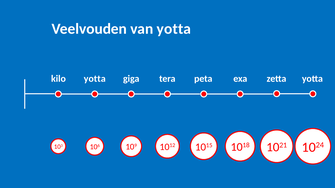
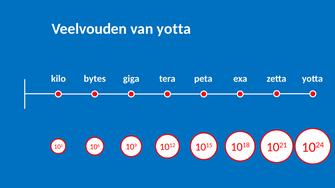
kilo yotta: yotta -> bytes (95, 79)
